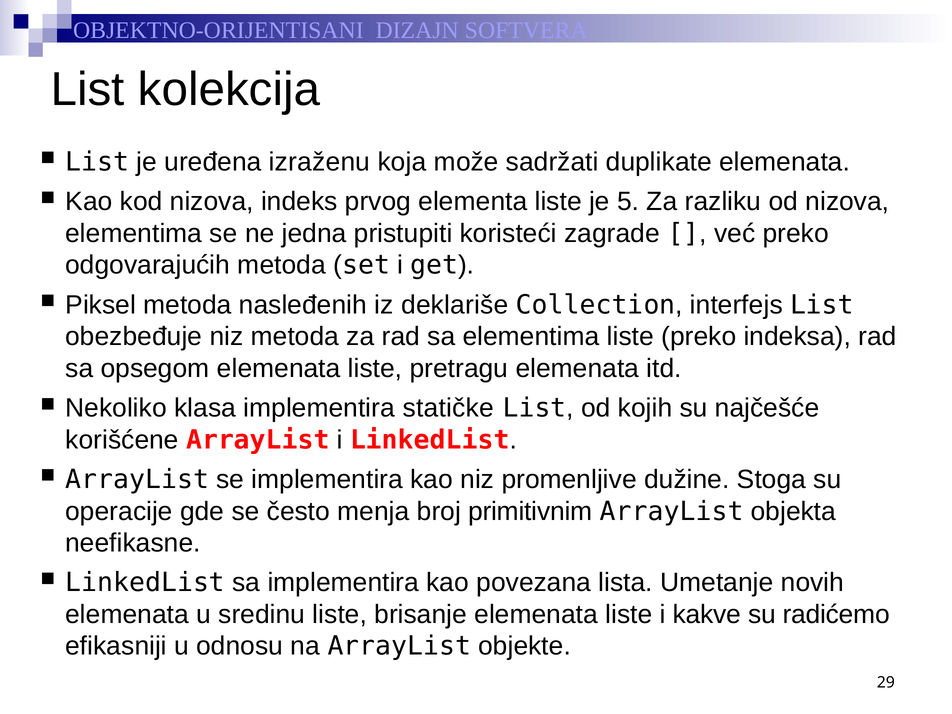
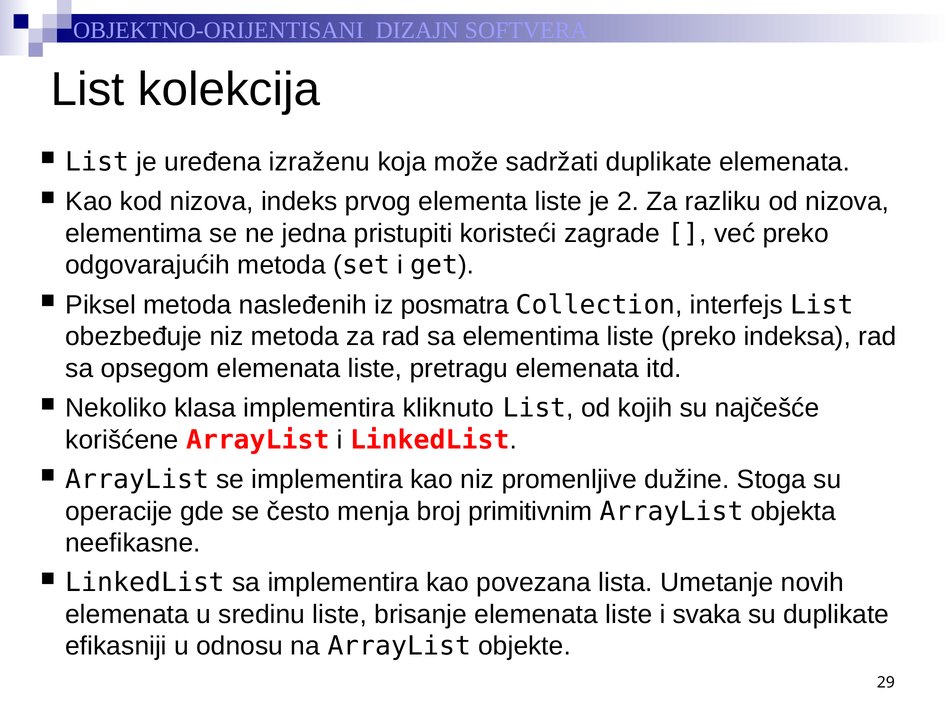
5: 5 -> 2 (628, 202)
deklariše: deklariše -> posmatra (455, 305)
statičke: statičke -> kliknuto (448, 408)
kakve: kakve -> svaka (707, 614)
su radićemo: radićemo -> duplikate (836, 614)
